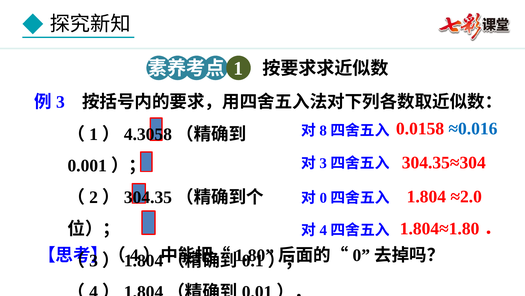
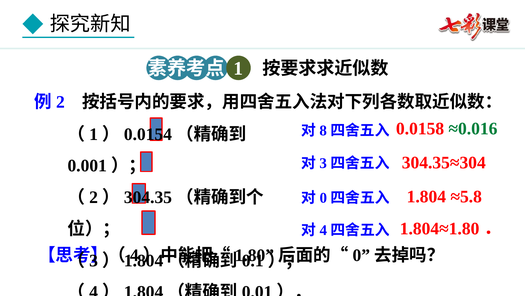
3: 3 -> 2 (60, 102)
≈0.016 colour: blue -> green (473, 128)
4.3058: 4.3058 -> 0.0154 (148, 134)
≈2.0: ≈2.0 -> ≈5.8 (466, 196)
